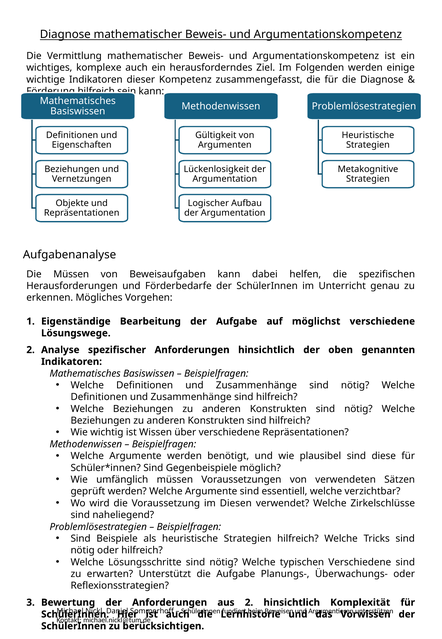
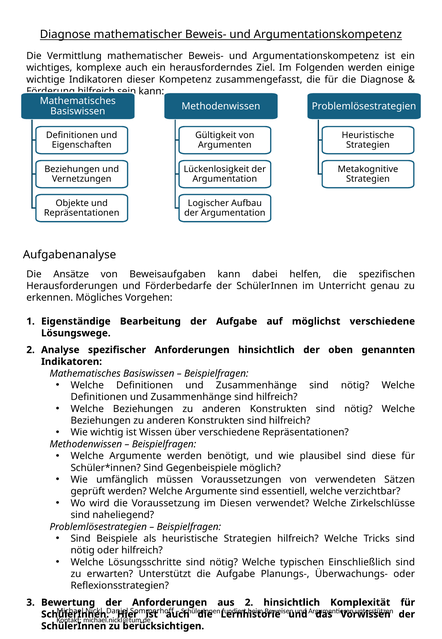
Die Müssen: Müssen -> Ansätze (71, 274)
typischen Verschiedene: Verschiedene -> Einschließlich (360, 562)
